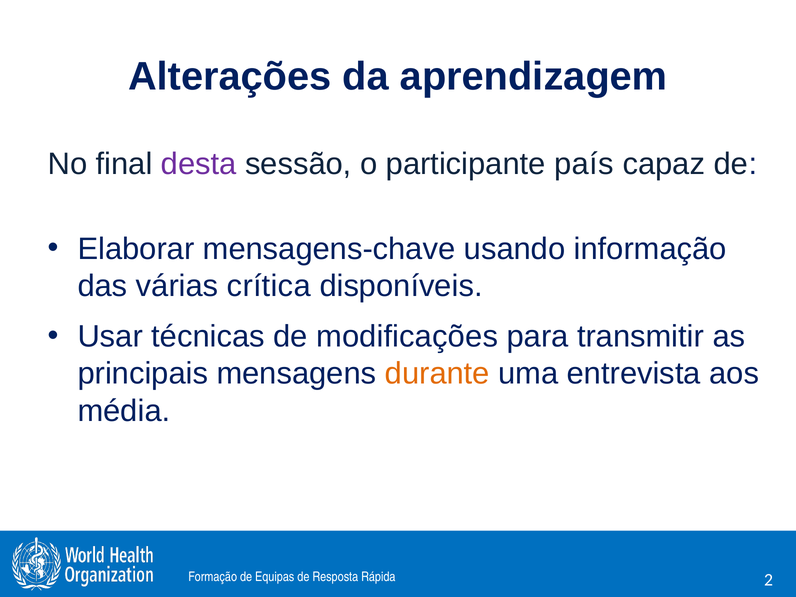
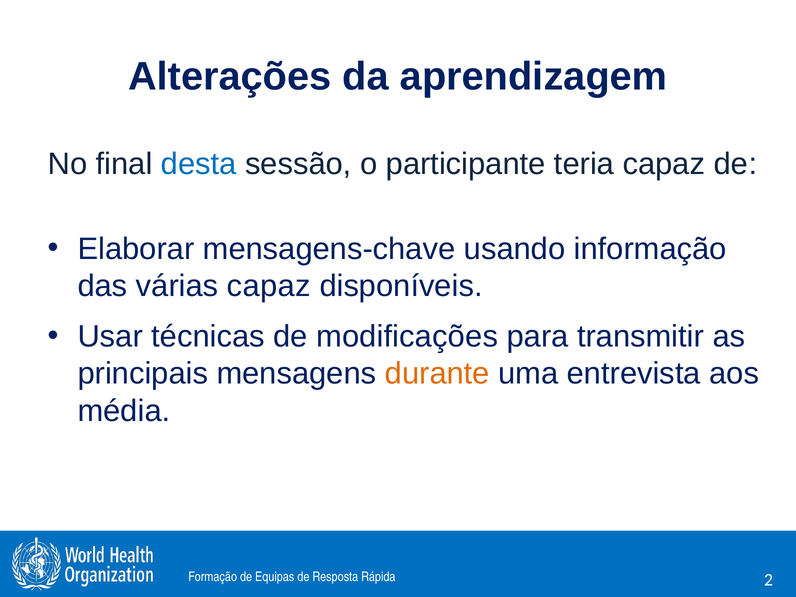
desta colour: purple -> blue (199, 164)
país: país -> teria (584, 164)
várias crítica: crítica -> capaz (269, 286)
